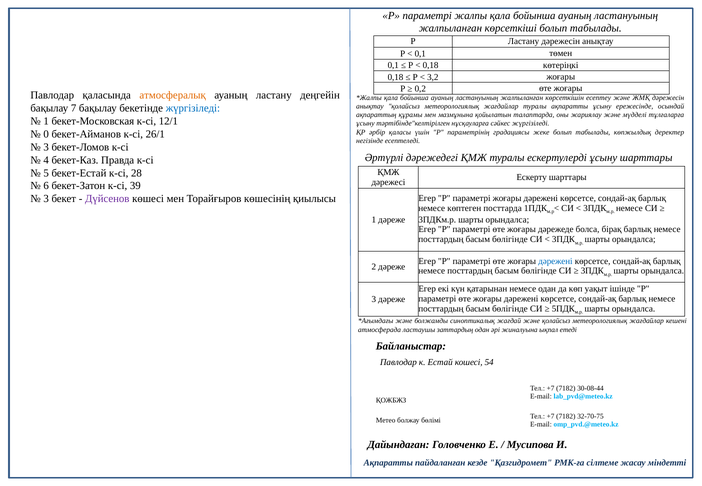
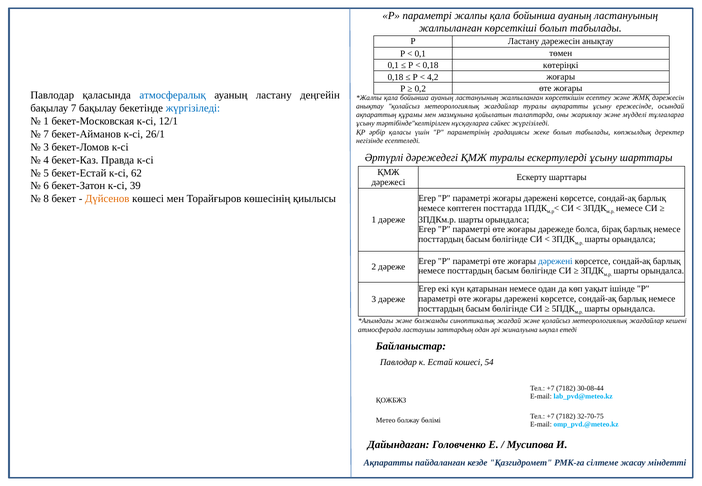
3,2: 3,2 -> 4,2 (433, 77)
атмосфералық colour: orange -> blue (173, 95)
0: 0 -> 7 (46, 134)
28: 28 -> 62 (136, 173)
3: 3 -> 8 (46, 199)
Дүйсенов colour: purple -> orange (107, 199)
